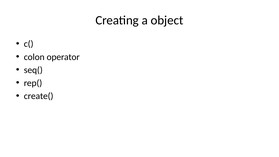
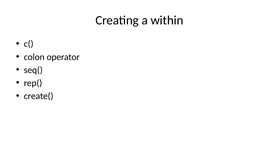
object: object -> within (167, 20)
